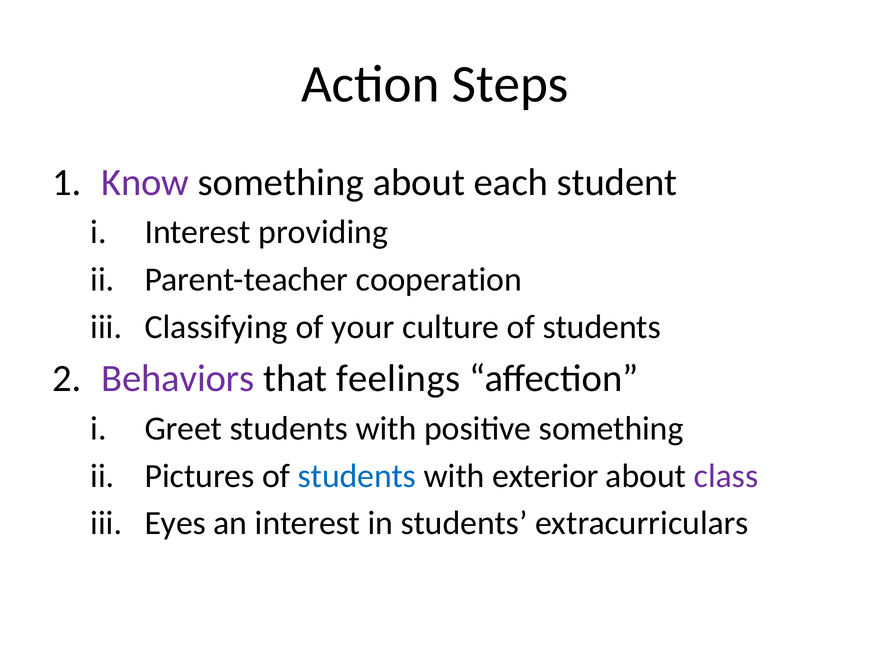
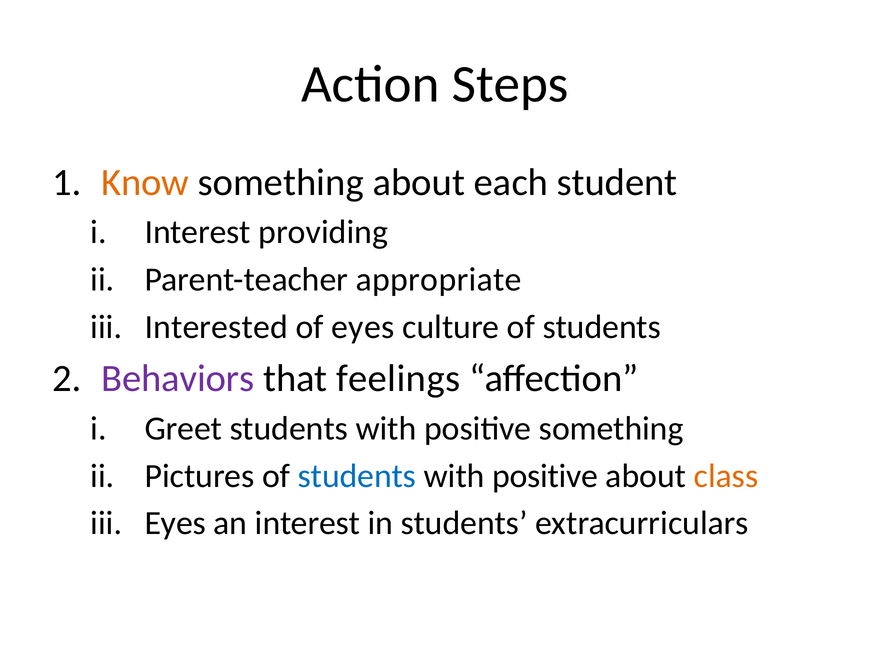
Know colour: purple -> orange (145, 183)
cooperation: cooperation -> appropriate (439, 280)
Classifying: Classifying -> Interested (216, 327)
of your: your -> eyes (363, 327)
exterior: exterior -> positive (545, 476)
class colour: purple -> orange (726, 476)
